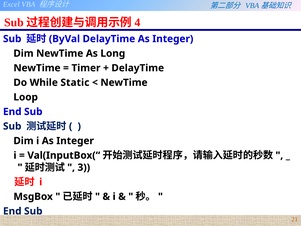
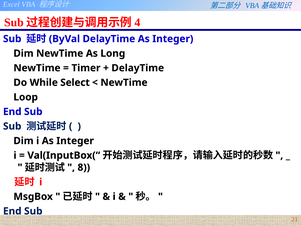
Static: Static -> Select (75, 82)
3: 3 -> 8 (84, 167)
